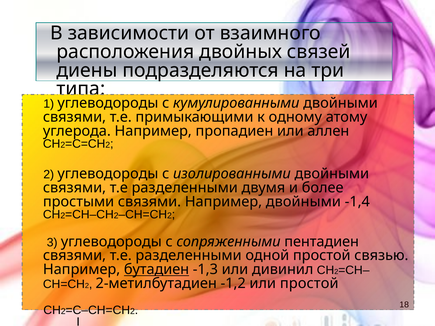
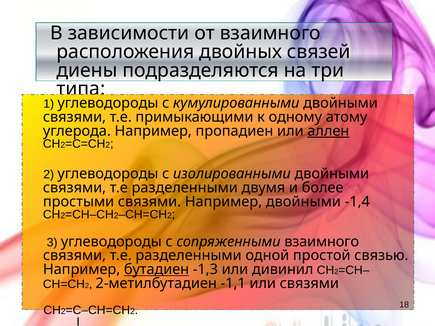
аллен underline: none -> present (328, 131)
сопряженными пентадиен: пентадиен -> взаимного (322, 242)
-1,2: -1,2 -> -1,1 (233, 284)
или простой: простой -> связями (309, 284)
